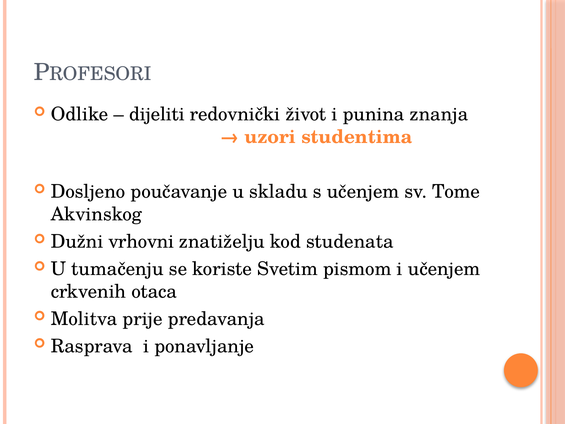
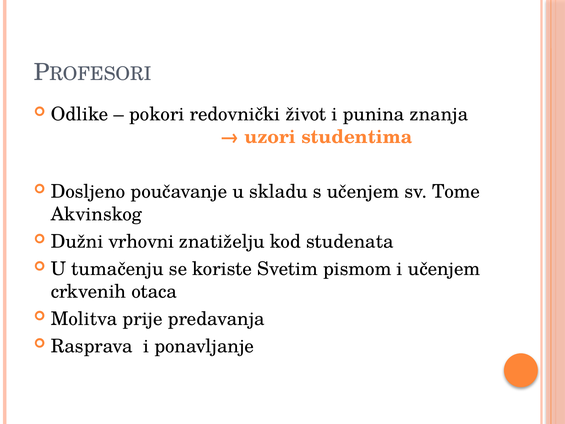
dijeliti: dijeliti -> pokori (157, 114)
